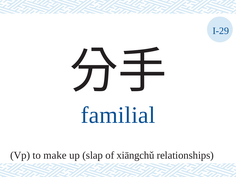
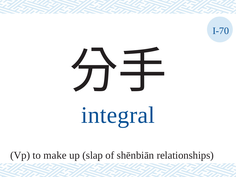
I-29: I-29 -> I-70 (221, 31)
familial: familial -> integral (118, 115)
xiāngchǔ: xiāngchǔ -> shēnbiān (135, 155)
